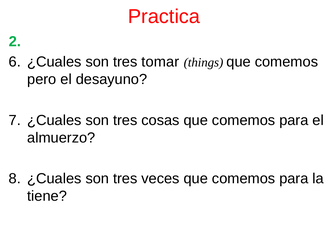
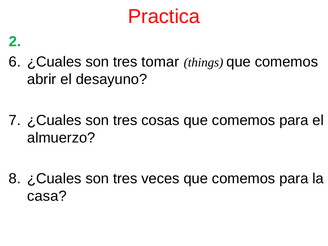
pero: pero -> abrir (42, 79)
tiene: tiene -> casa (47, 196)
